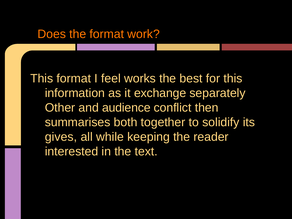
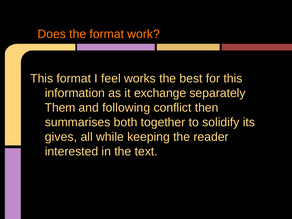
Other: Other -> Them (60, 108)
audience: audience -> following (126, 108)
